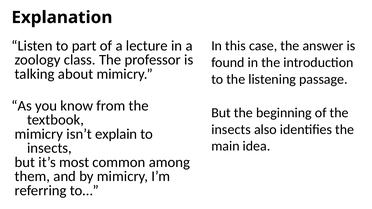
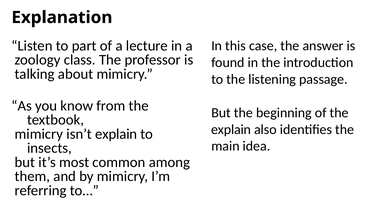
insects: insects -> explain (231, 130)
